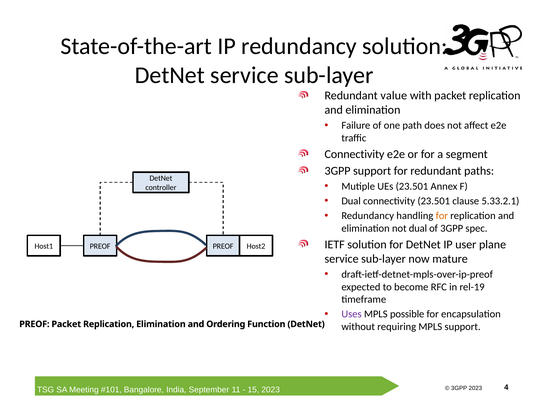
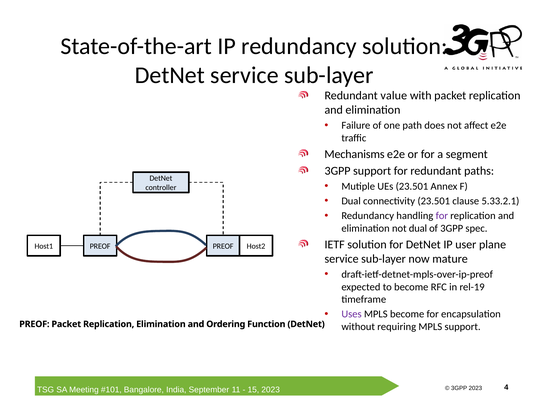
Connectivity: Connectivity -> Mechanisms (354, 154)
for colour: orange -> purple (442, 216)
MPLS possible: possible -> become (407, 314)
